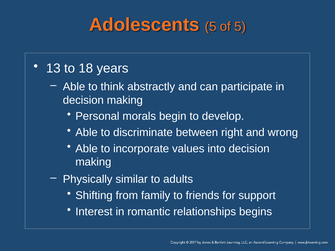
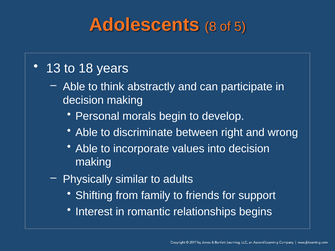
Adolescents 5: 5 -> 8 (211, 27)
